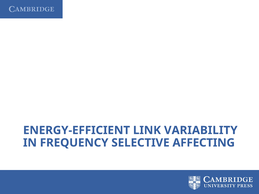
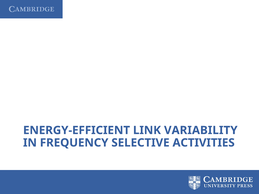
AFFECTING: AFFECTING -> ACTIVITIES (204, 143)
